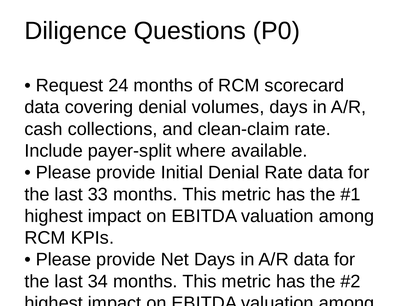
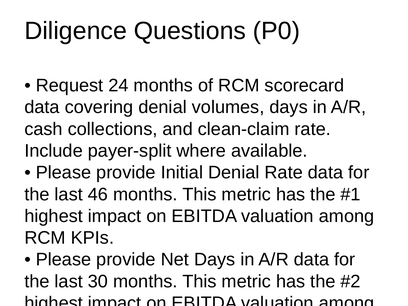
33: 33 -> 46 (98, 194)
34: 34 -> 30 (98, 281)
